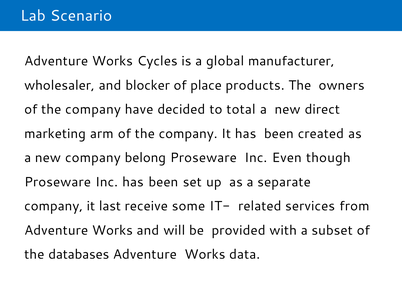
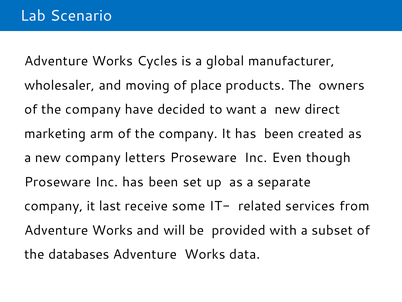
blocker: blocker -> moving (148, 85)
total: total -> want (241, 109)
belong: belong -> letters (145, 158)
